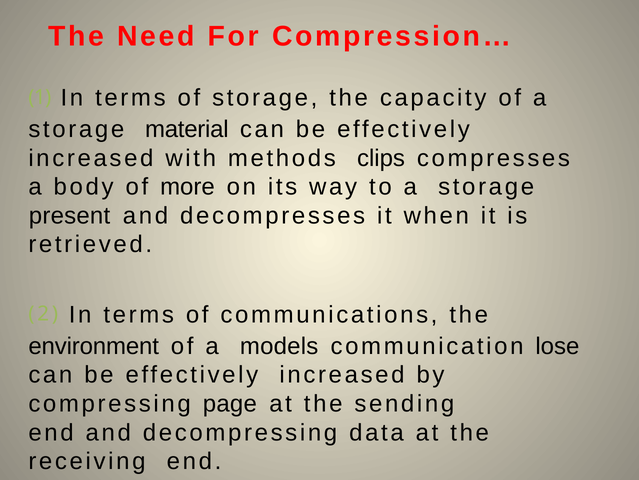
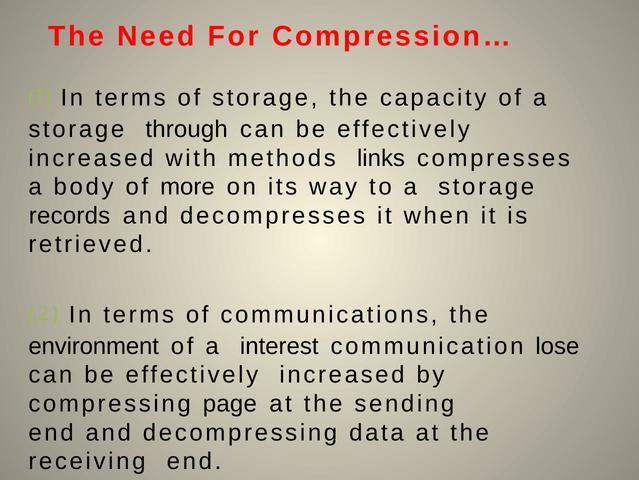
material: material -> through (187, 129)
clips: clips -> links (381, 158)
present: present -> records (70, 215)
models: models -> interest (279, 346)
